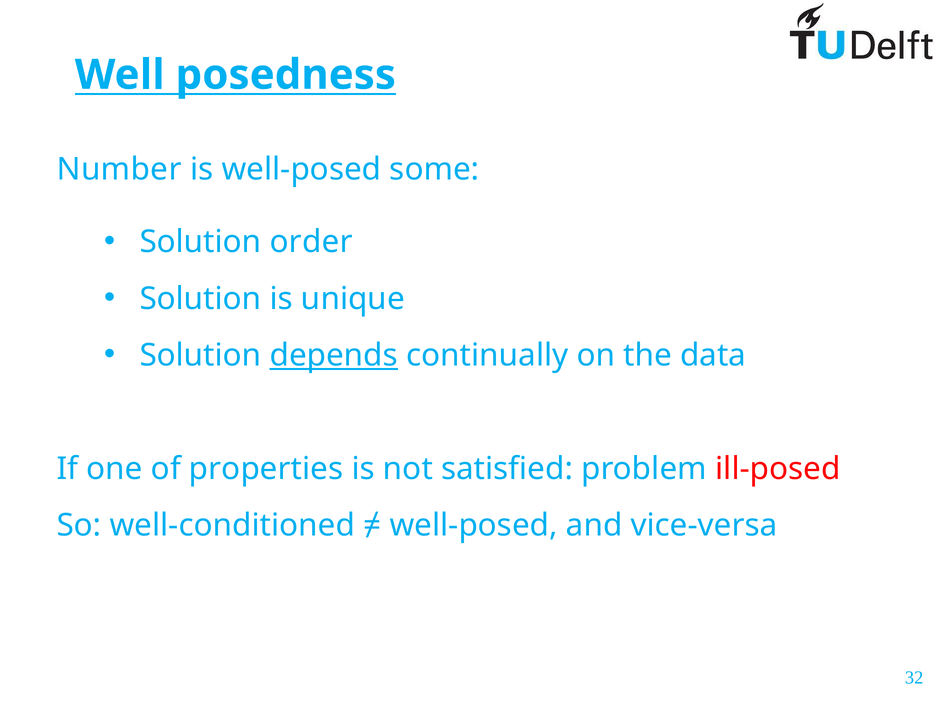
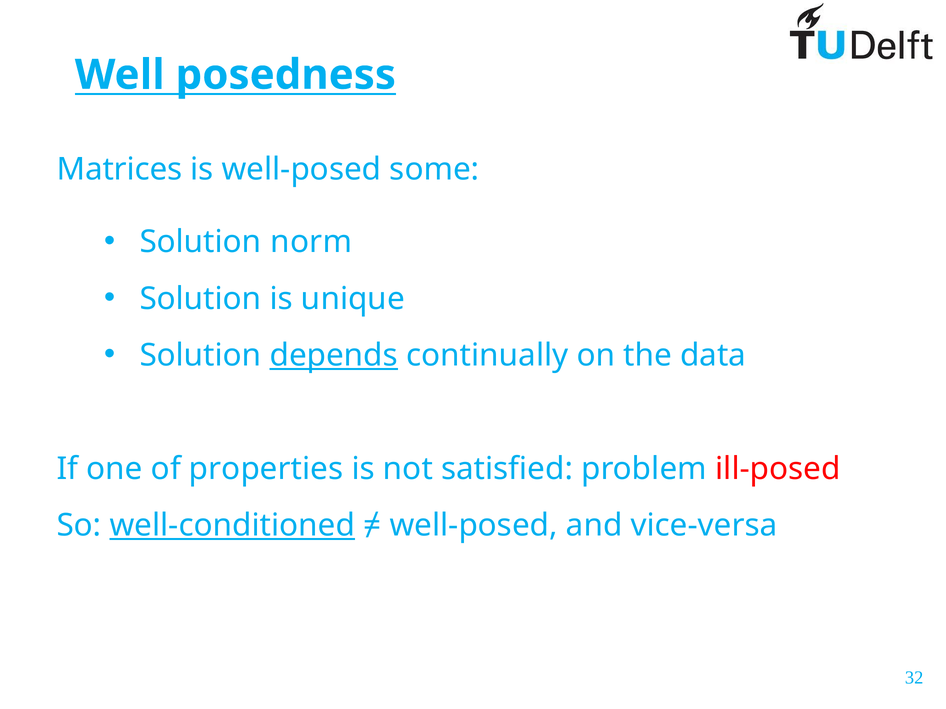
Number: Number -> Matrices (119, 170)
order: order -> norm (311, 242)
well-conditioned underline: none -> present (232, 526)
